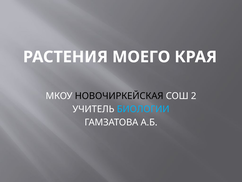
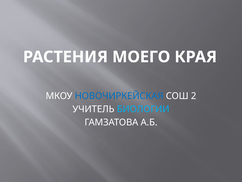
НОВОЧИРКЕЙСКАЯ colour: black -> blue (119, 96)
